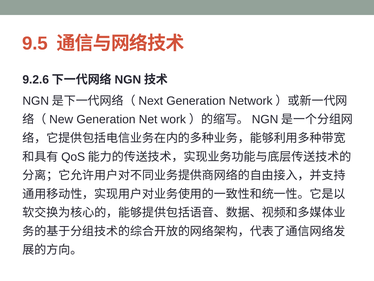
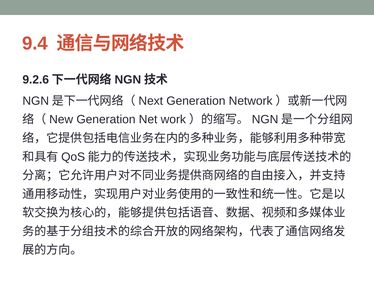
9.5: 9.5 -> 9.4 (35, 43)
